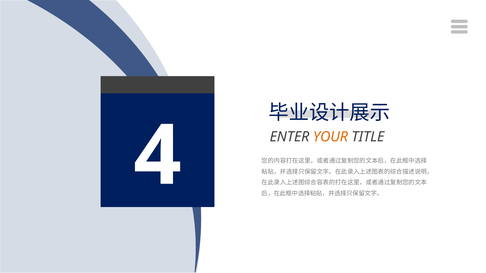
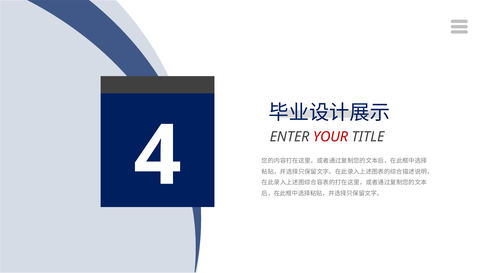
YOUR colour: orange -> red (331, 137)
